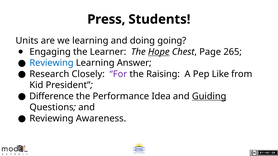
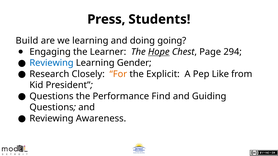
Units: Units -> Build (27, 41)
265: 265 -> 294 (233, 52)
Answer: Answer -> Gender (134, 63)
For colour: purple -> orange (118, 74)
Raising: Raising -> Explicit (163, 74)
Difference: Difference -> Questions (51, 96)
Idea: Idea -> Find (161, 96)
Guiding underline: present -> none (209, 96)
